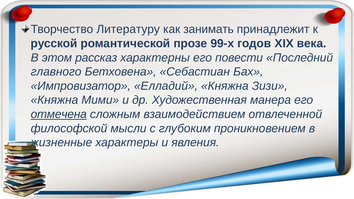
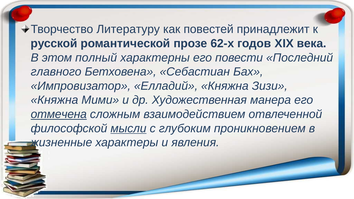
занимать: занимать -> повестей (209, 29)
99-х: 99-х -> 62-х (222, 44)
рассказ: рассказ -> полный (96, 58)
мысли underline: none -> present (129, 128)
